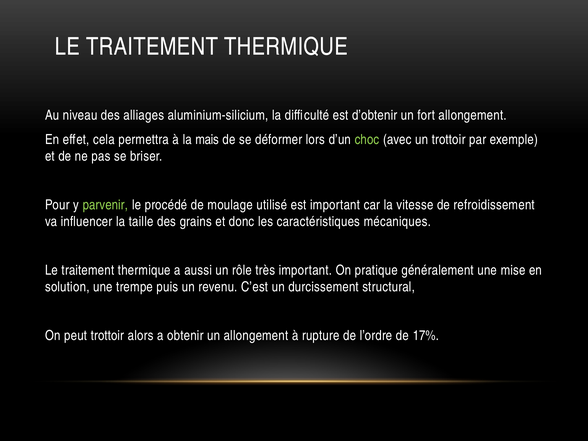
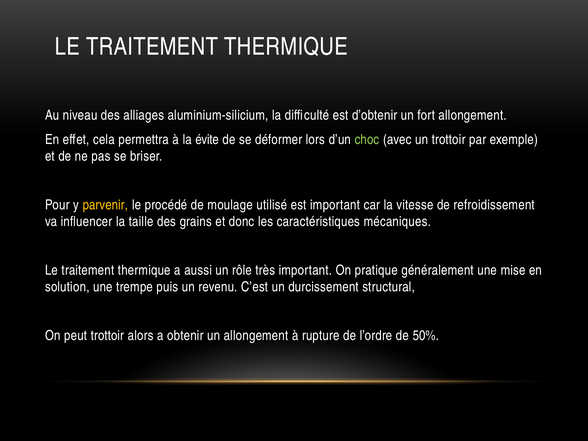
mais: mais -> évite (207, 139)
parvenir colour: light green -> yellow (105, 205)
17%: 17% -> 50% (426, 336)
